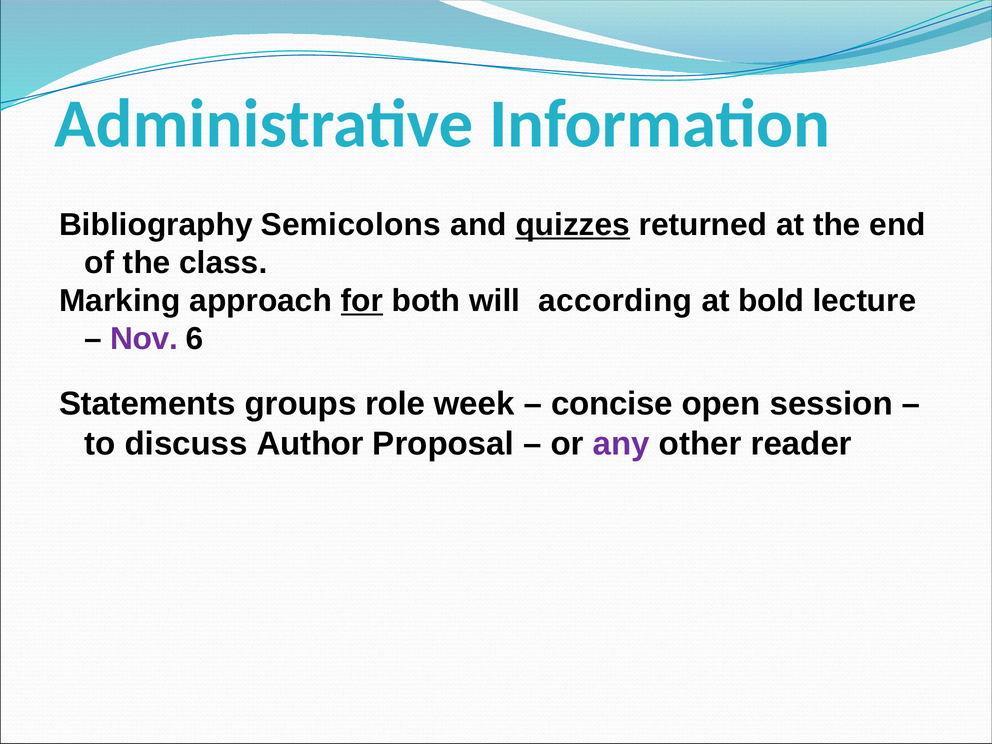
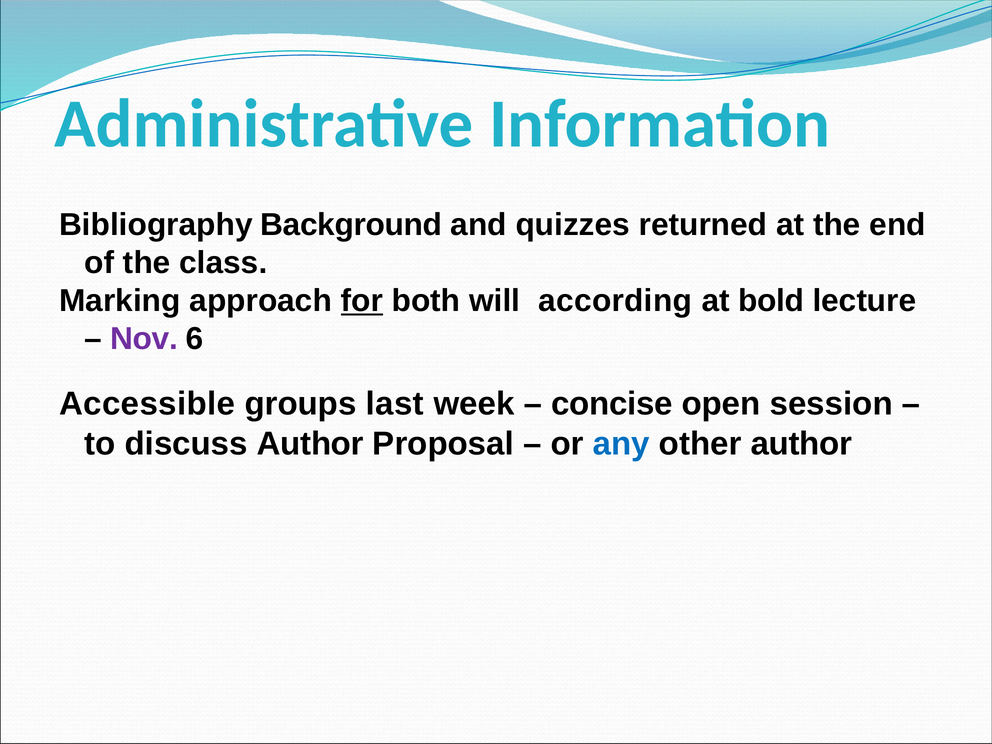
Semicolons: Semicolons -> Background (351, 225)
quizzes underline: present -> none (573, 225)
Statements: Statements -> Accessible (147, 404)
role: role -> last (395, 404)
any colour: purple -> blue (621, 444)
other reader: reader -> author (801, 444)
